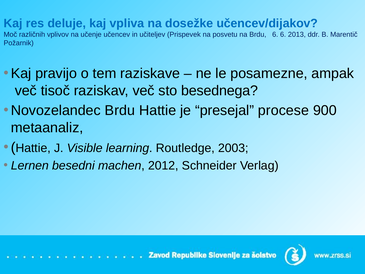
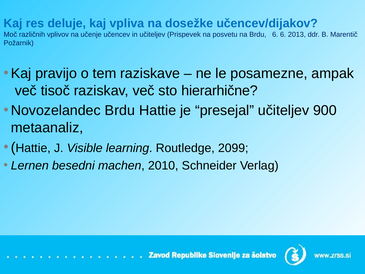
besednega: besednega -> hierarhične (220, 91)
presejal procese: procese -> učiteljev (284, 110)
2003: 2003 -> 2099 (233, 148)
2012: 2012 -> 2010 (163, 165)
